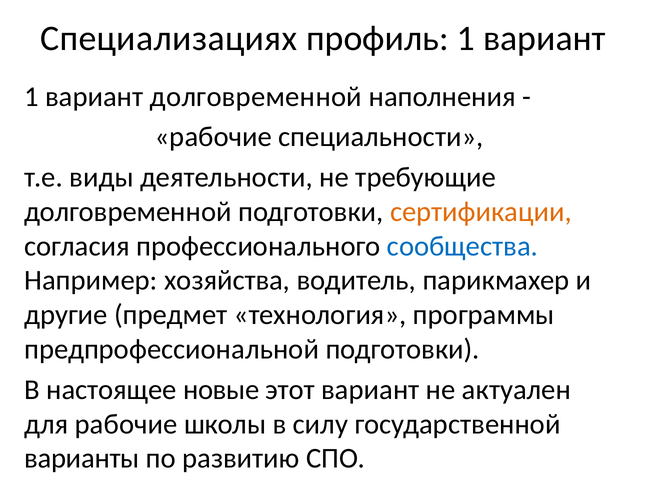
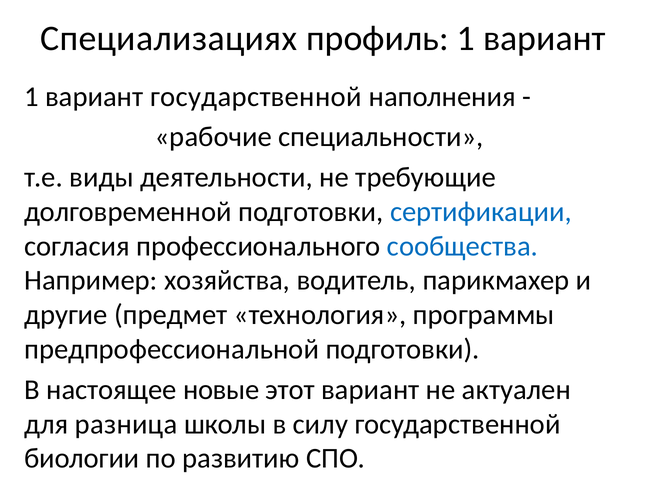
вариант долговременной: долговременной -> государственной (256, 97)
сертификации colour: orange -> blue (481, 211)
для рабочие: рабочие -> разница (126, 424)
варианты: варианты -> биологии (82, 458)
